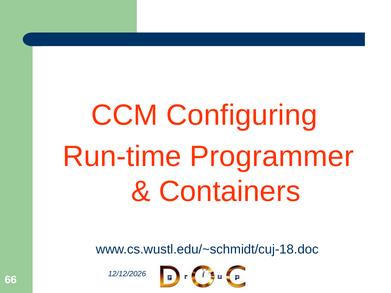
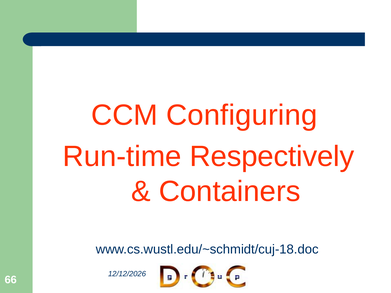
Programmer: Programmer -> Respectively (272, 156)
